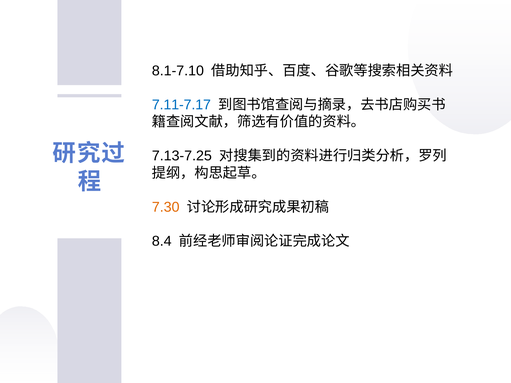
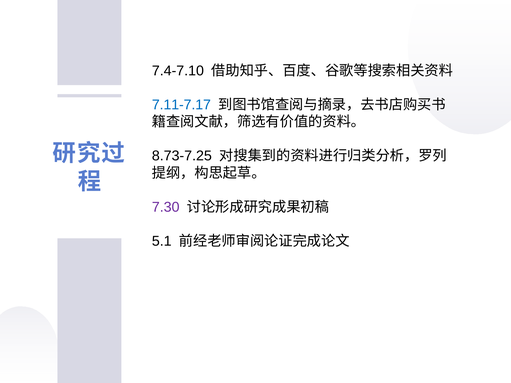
8.1-7.10: 8.1-7.10 -> 7.4-7.10 (178, 71)
7.13-7.25: 7.13-7.25 -> 8.73-7.25 (182, 156)
7.30 colour: orange -> purple (166, 207)
8.4: 8.4 -> 5.1 (162, 241)
